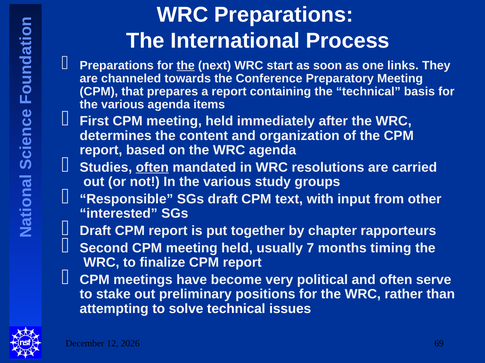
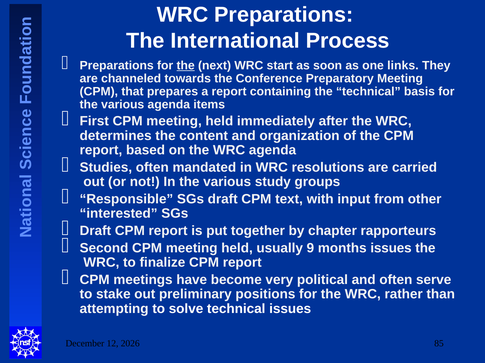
often underline: present -> none (152, 168)
7: 7 -> 9 (310, 248)
months timing: timing -> issues (391, 248)
69: 69 -> 85 (439, 344)
